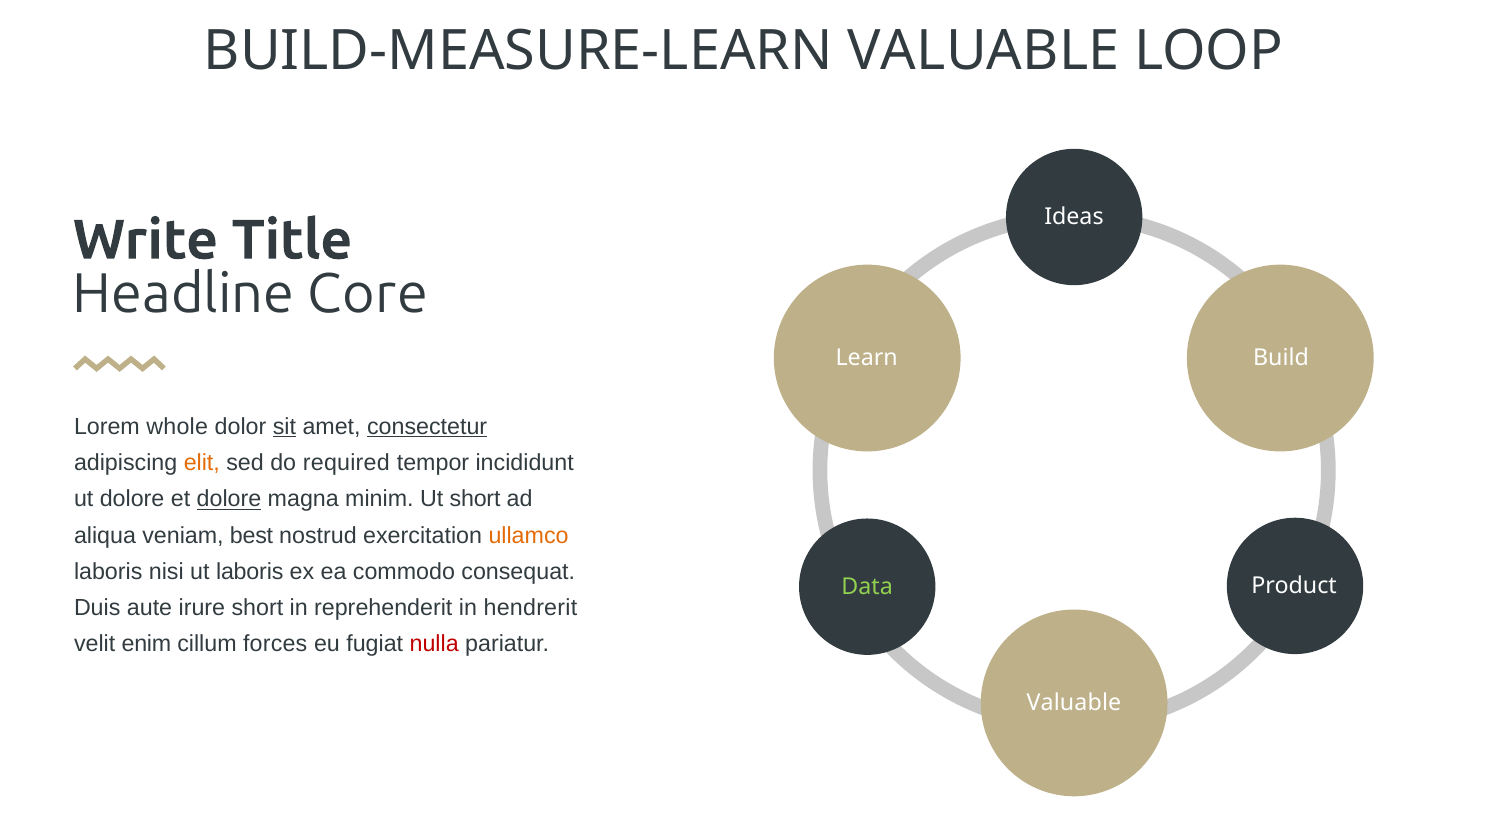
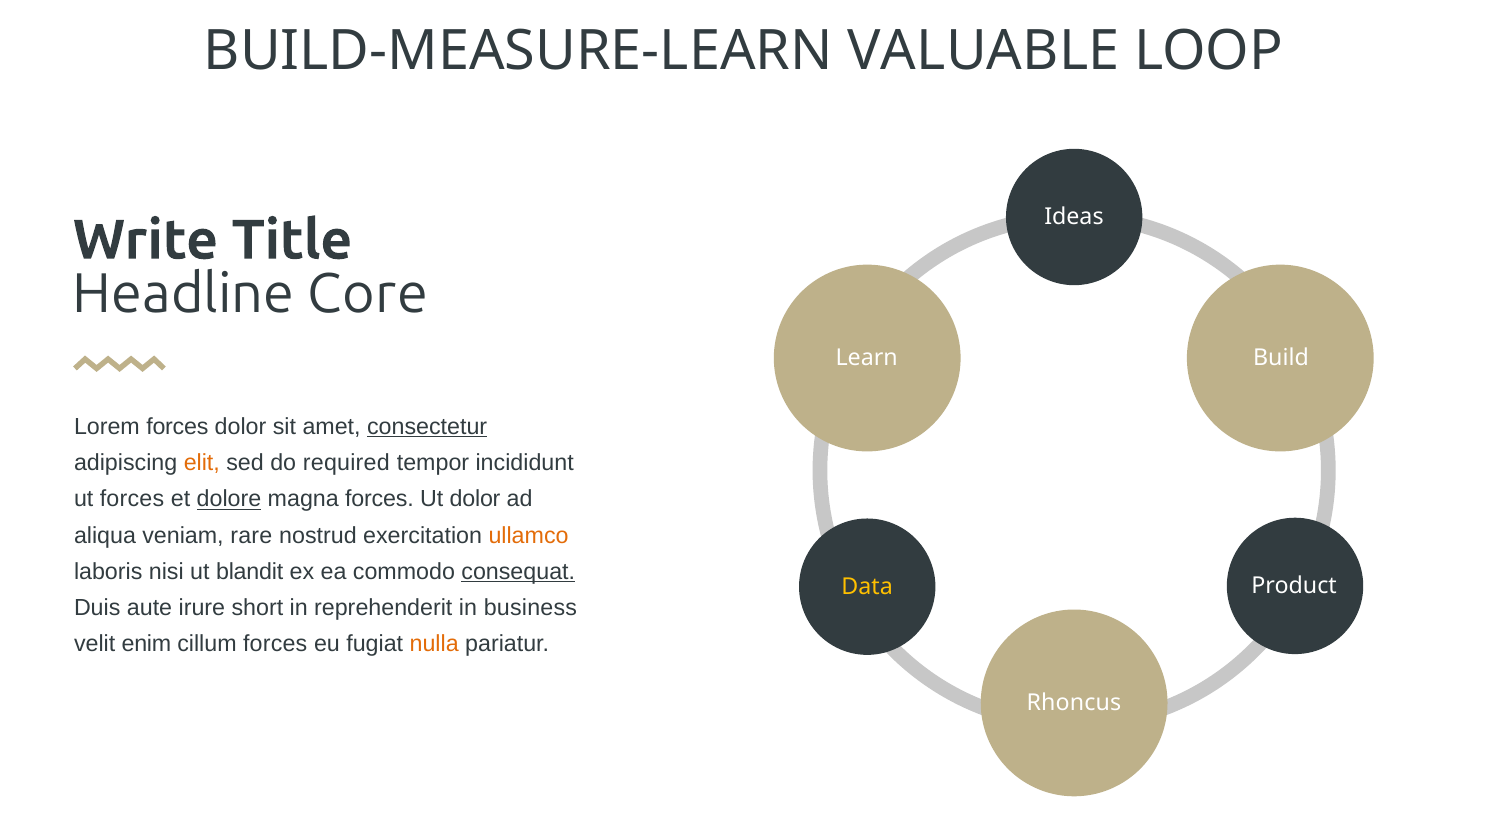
Lorem whole: whole -> forces (177, 427)
sit underline: present -> none (284, 427)
ut dolore: dolore -> forces (132, 499)
magna minim: minim -> forces (379, 499)
Ut short: short -> dolor (475, 499)
best: best -> rare (251, 535)
ut laboris: laboris -> blandit (250, 572)
consequat underline: none -> present (518, 572)
Data colour: light green -> yellow (867, 587)
hendrerit: hendrerit -> business (530, 608)
nulla colour: red -> orange (434, 644)
Valuable: Valuable -> Rhoncus (1074, 703)
